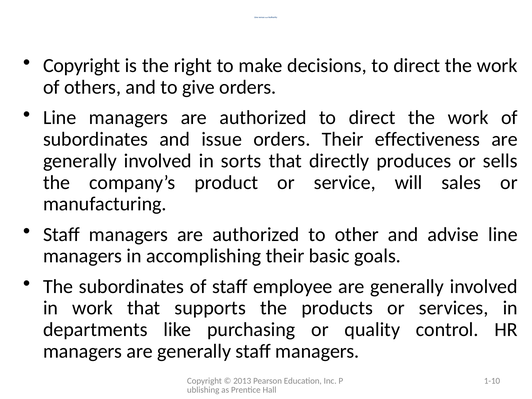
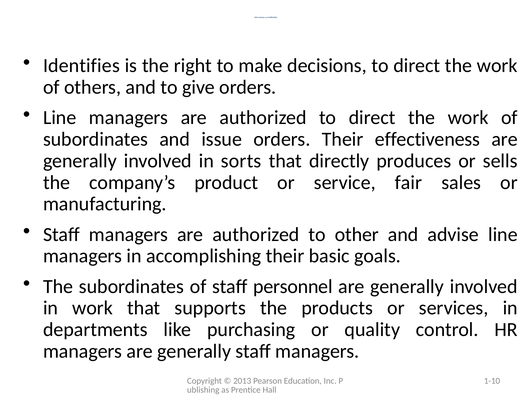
Copyright: Copyright -> Identifies (81, 66)
will: will -> fair (409, 182)
employee: employee -> personnel (293, 286)
